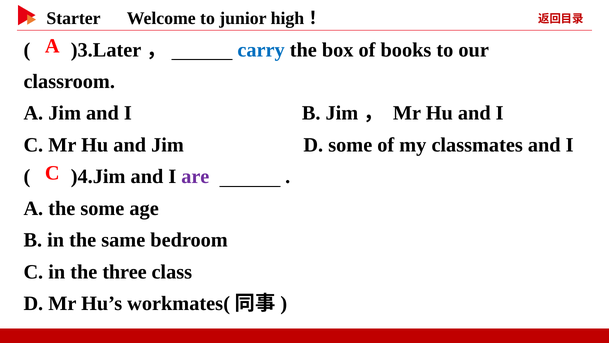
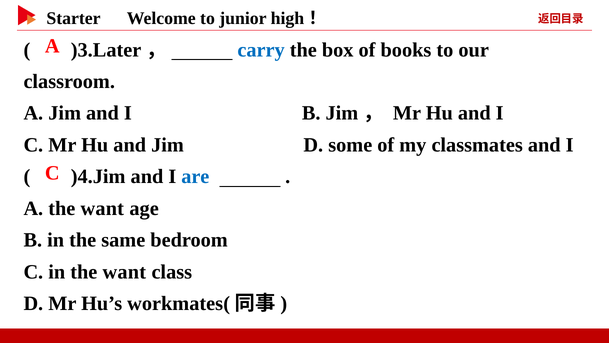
are colour: purple -> blue (195, 176)
A the some: some -> want (102, 208)
in the three: three -> want (124, 271)
